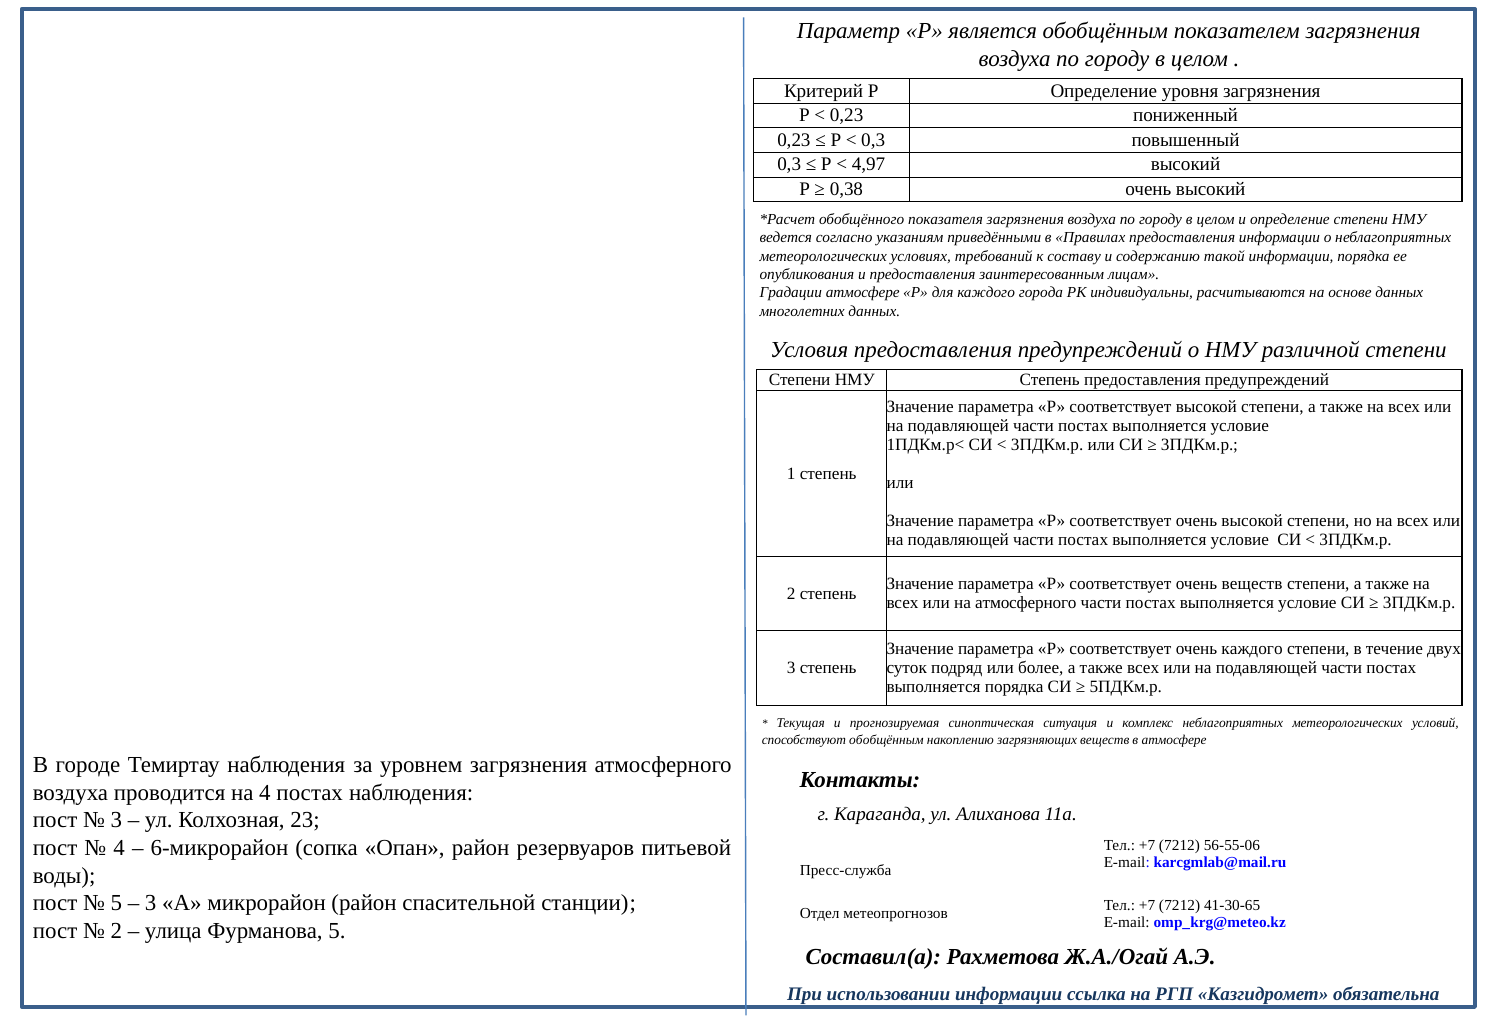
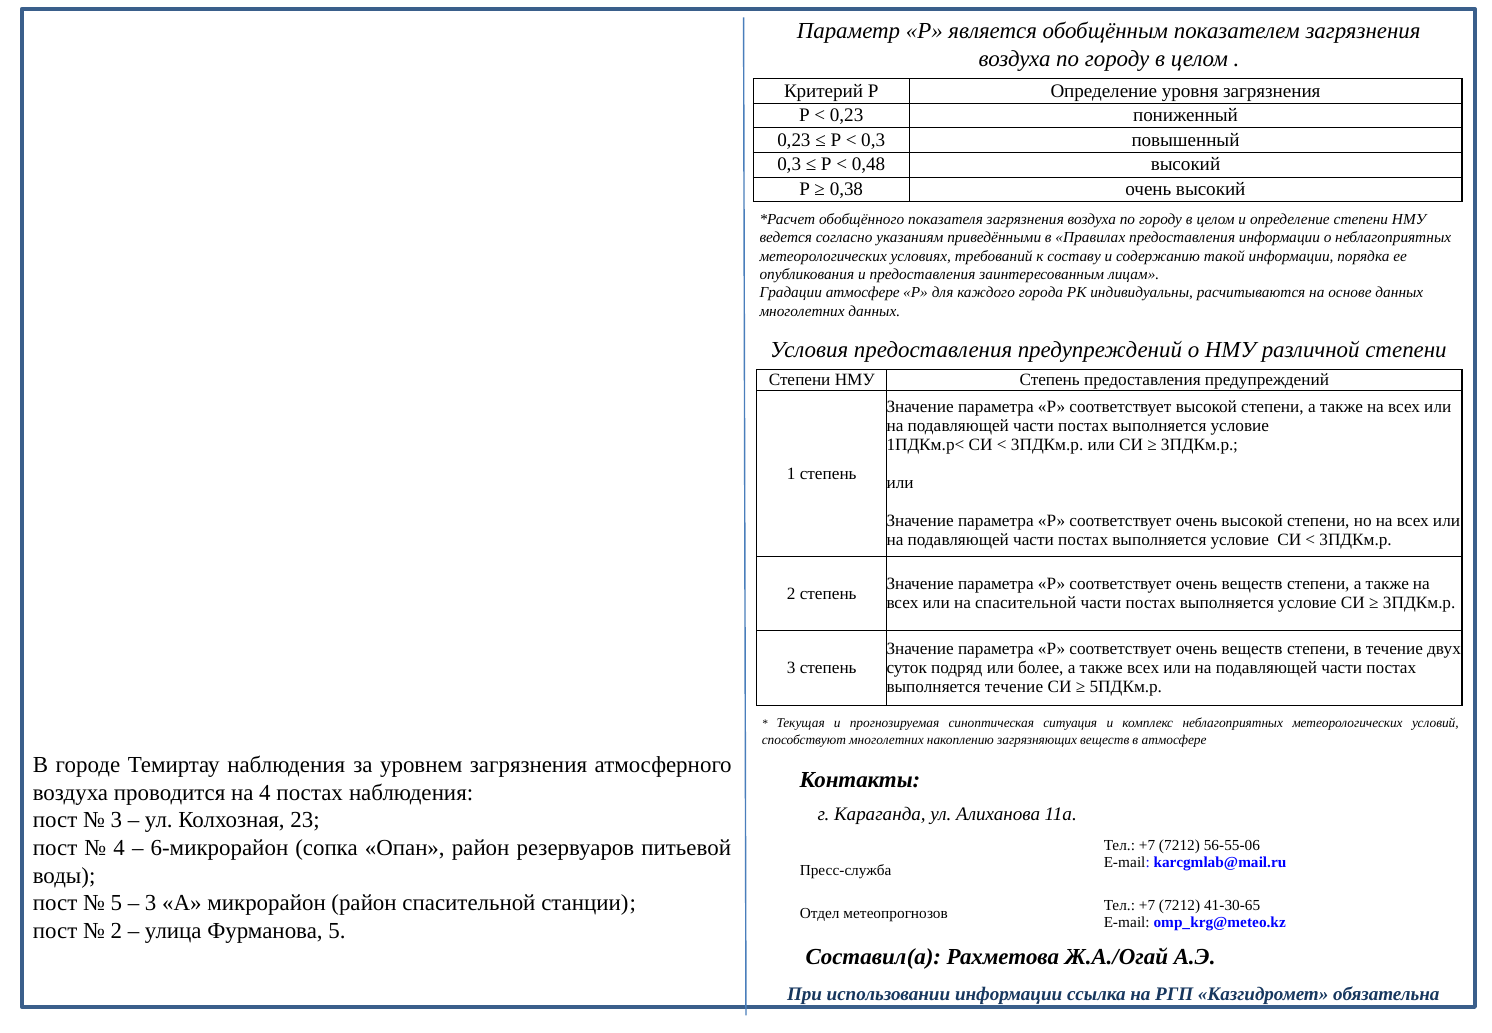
4,97: 4,97 -> 0,48 (869, 165)
на атмосферного: атмосферного -> спасительной (1026, 603)
каждого: каждого -> веществ (1252, 649)
выполняется порядка: порядка -> течение (1014, 687)
способствуют обобщённым: обобщённым -> многолетних (886, 740)
